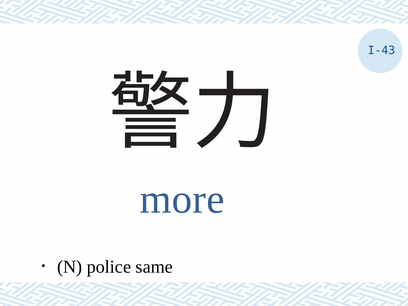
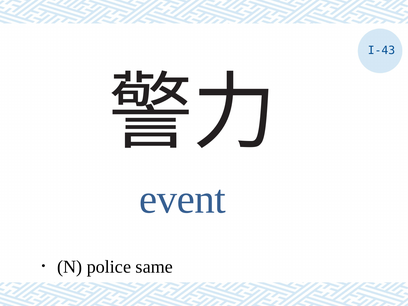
more: more -> event (183, 199)
